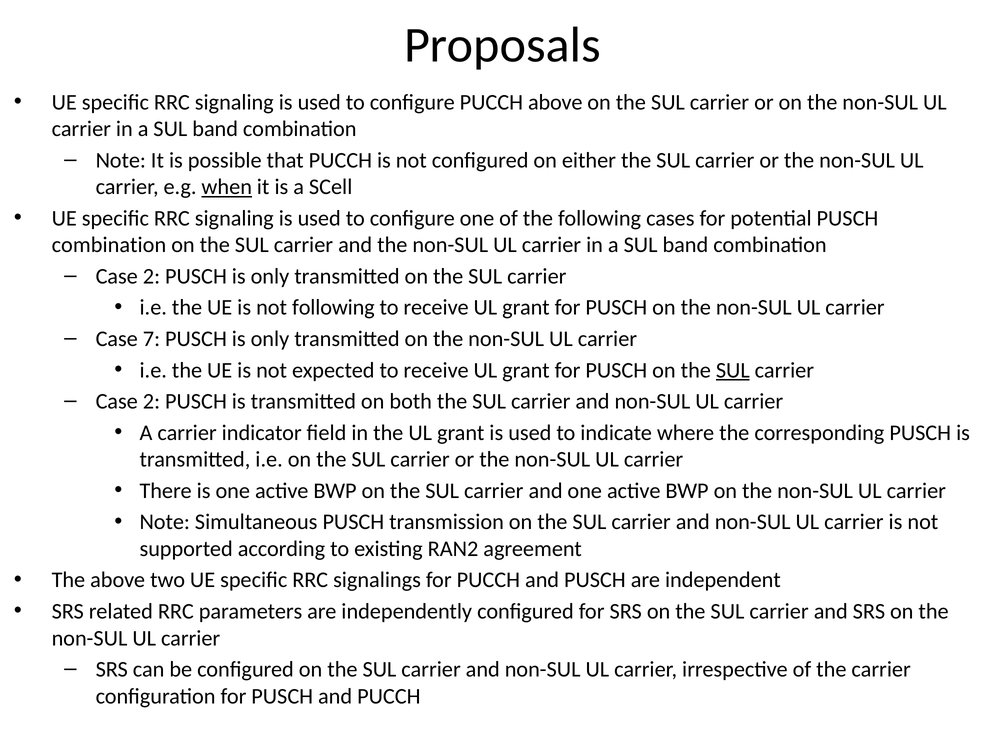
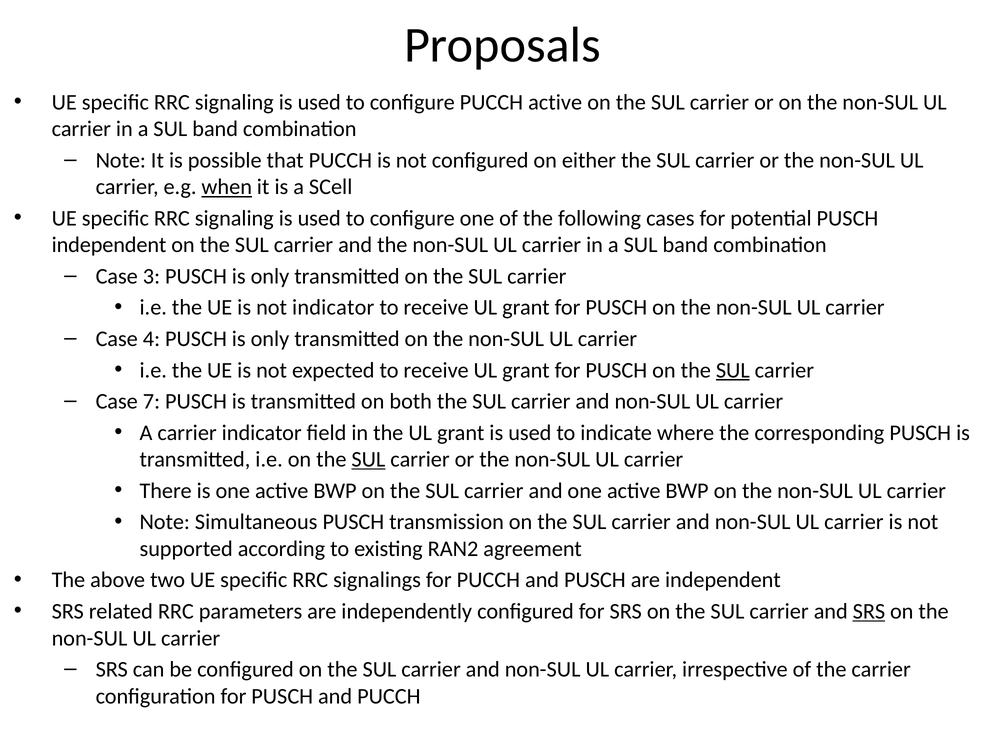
PUCCH above: above -> active (555, 102)
combination: combination -> independent (109, 245)
2: 2 -> 3 (151, 276)
not following: following -> indicator (333, 308)
7: 7 -> 4 (151, 339)
2: 2 -> 7 (151, 401)
SUL underline: none -> present (368, 459)
SRS underline: none -> present (869, 611)
